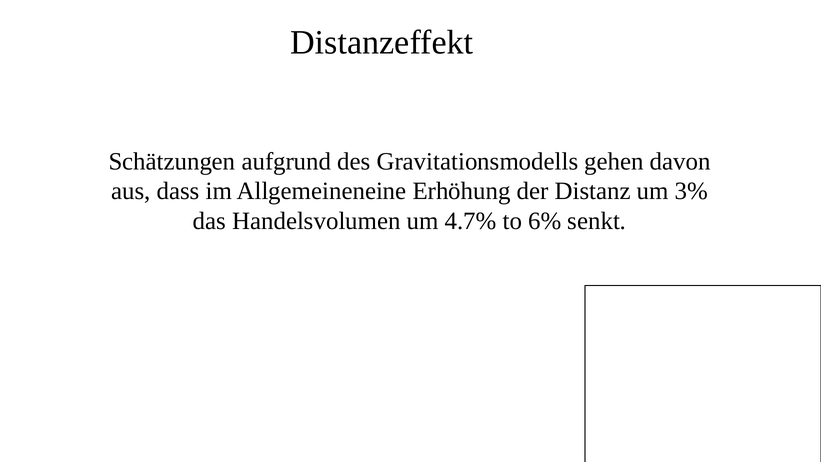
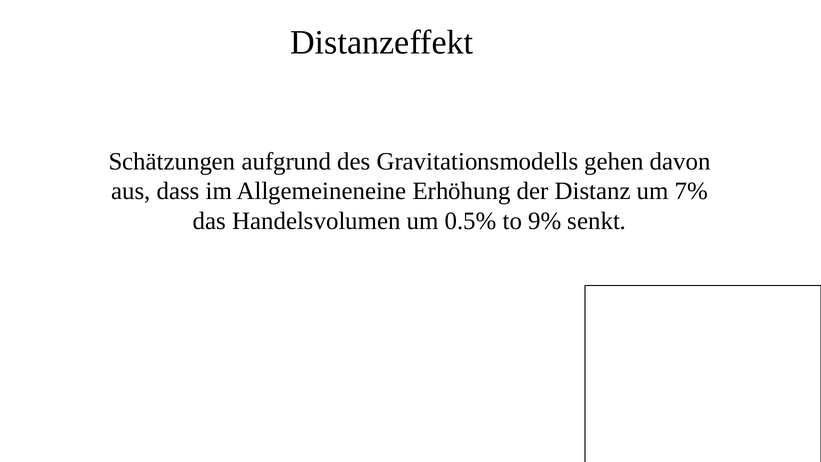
3%: 3% -> 7% (691, 191)
4.7%: 4.7% -> 0.5% (471, 221)
6%: 6% -> 9% (545, 221)
